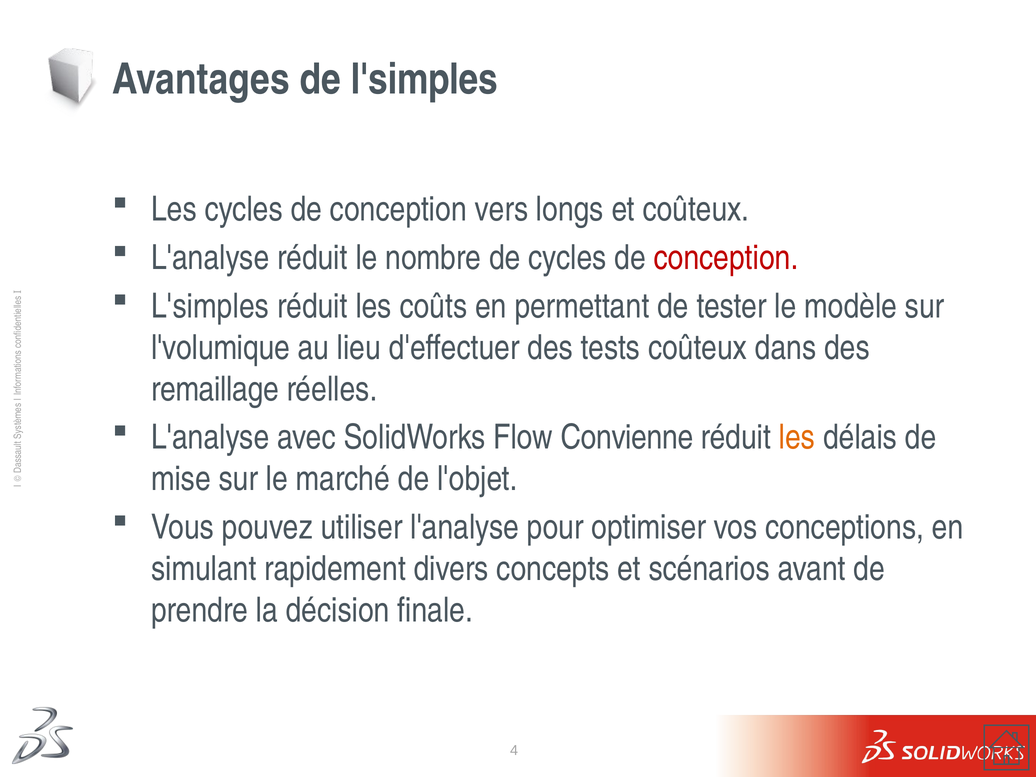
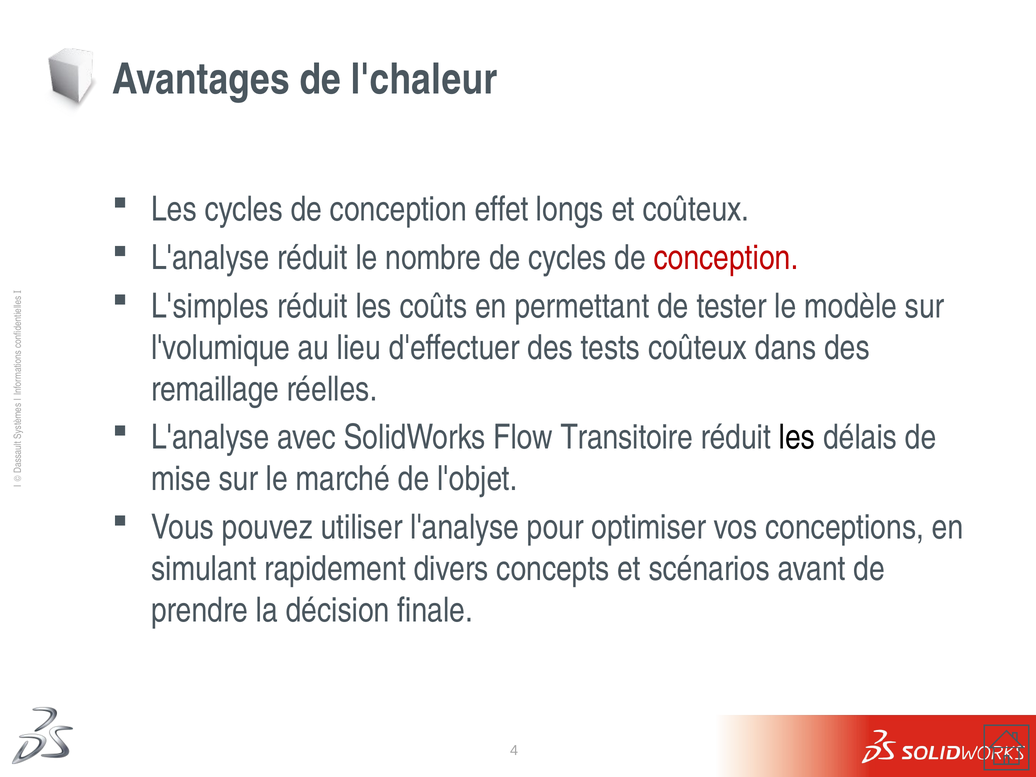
de l'simples: l'simples -> l'chaleur (424, 80)
vers: vers -> effet (502, 210)
Convienne: Convienne -> Transitoire (627, 437)
les colour: orange -> black (797, 437)
